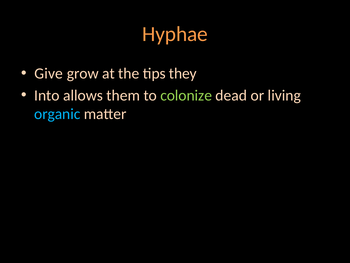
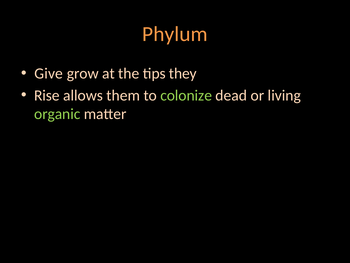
Hyphae: Hyphae -> Phylum (175, 34)
Into: Into -> Rise (47, 95)
organic colour: light blue -> light green (57, 114)
